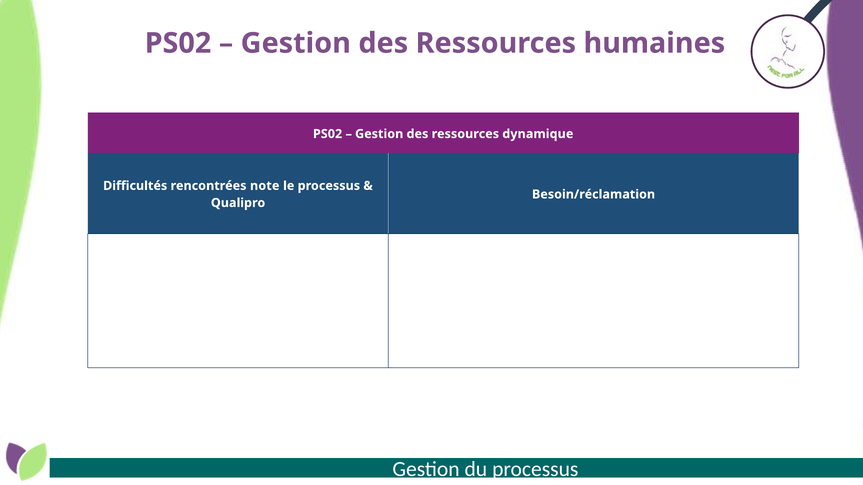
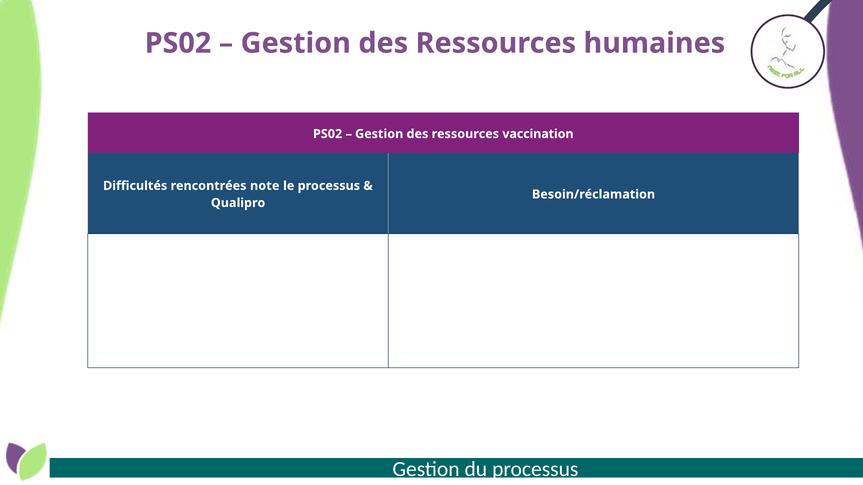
dynamique: dynamique -> vaccination (538, 134)
